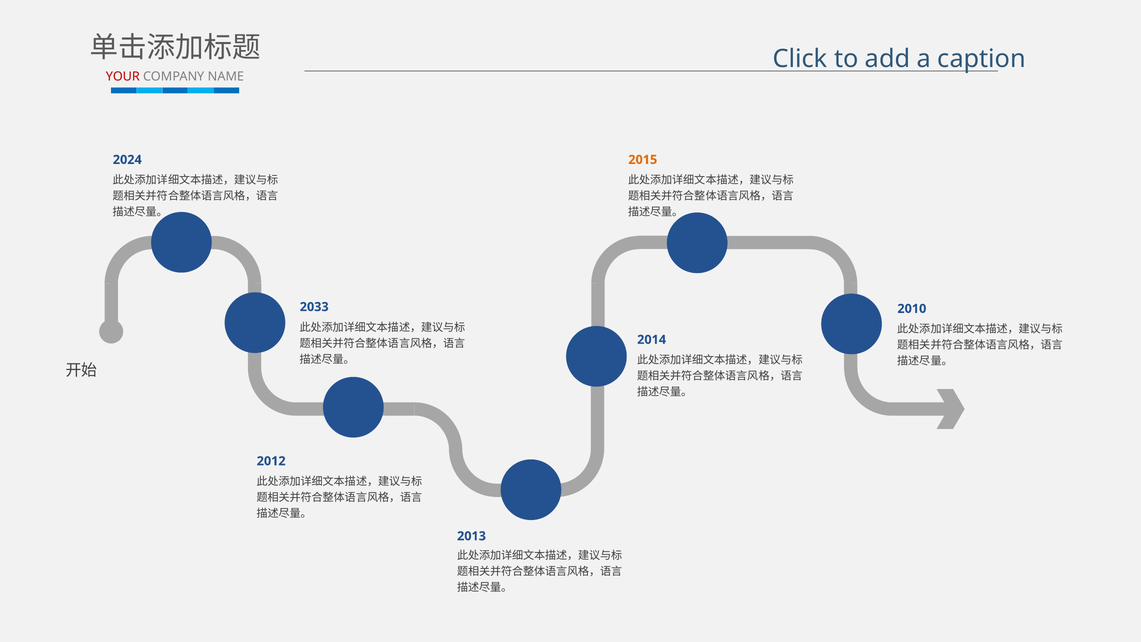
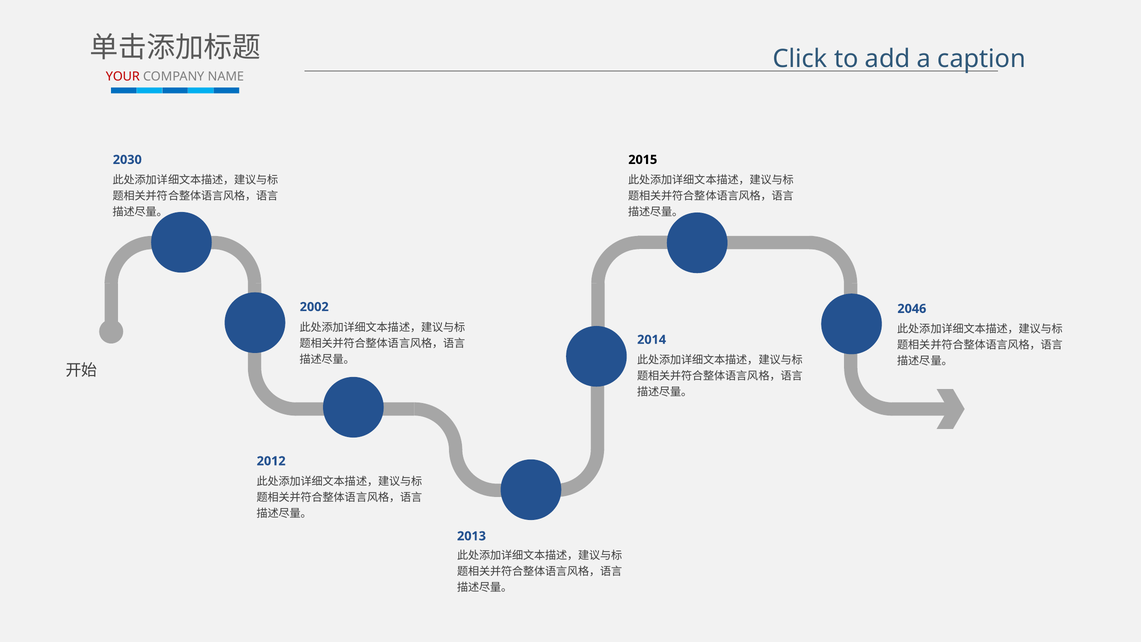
2024: 2024 -> 2030 (127, 160)
2015 colour: orange -> black (643, 160)
2033: 2033 -> 2002 (314, 307)
2010: 2010 -> 2046 (912, 309)
